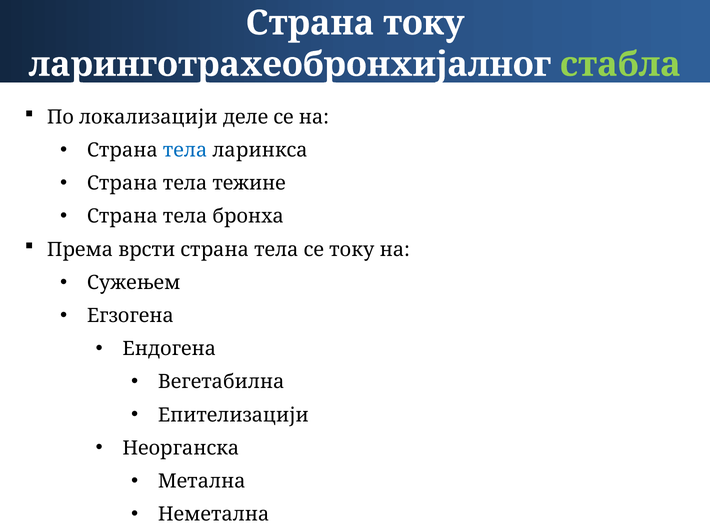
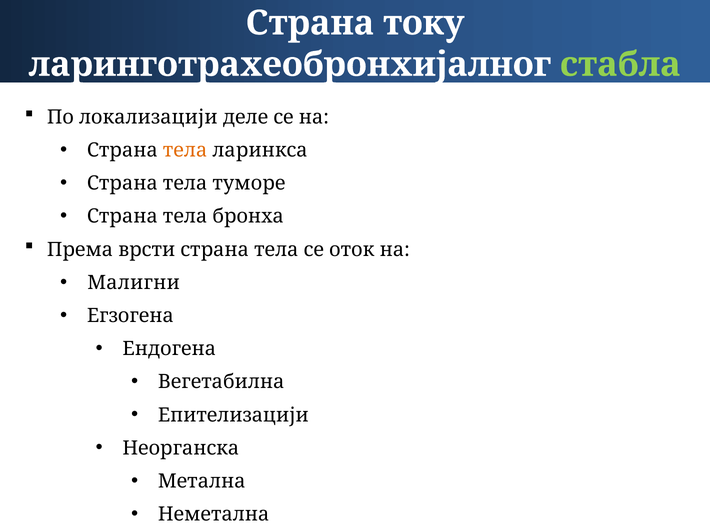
тела colour: blue -> orange (185, 150)
тежине: тежине -> туморе (249, 184)
се току: току -> оток (352, 250)
Сужењем: Сужењем -> Малигни (134, 283)
